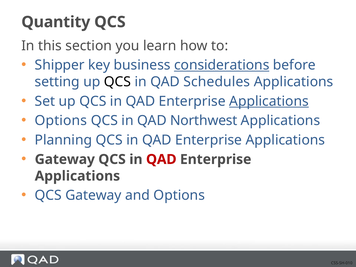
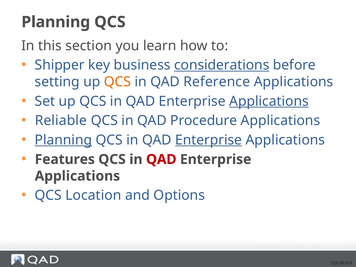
Quantity: Quantity -> Planning (56, 22)
QCS colour: black -> orange (117, 82)
Schedules: Schedules -> Reference (217, 82)
Options: Options -> Reliable (61, 121)
Northwest: Northwest -> Procedure (204, 121)
Planning underline: none -> present (63, 140)
Enterprise underline: none -> present (209, 140)
Gateway: Gateway -> Features (65, 159)
QCS Gateway: Gateway -> Location (93, 195)
